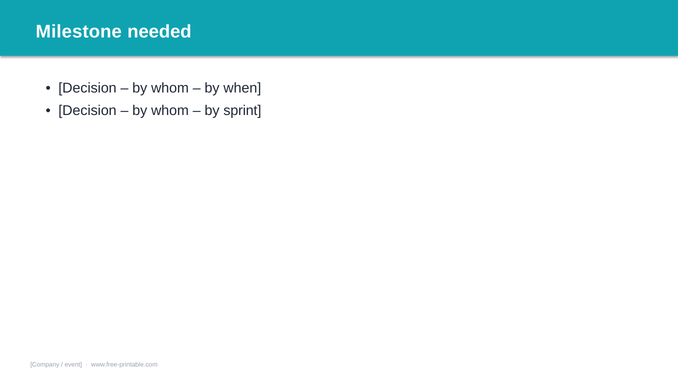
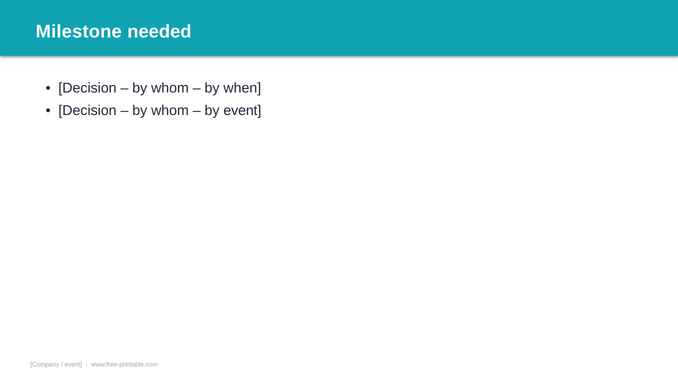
by sprint: sprint -> event (242, 111)
